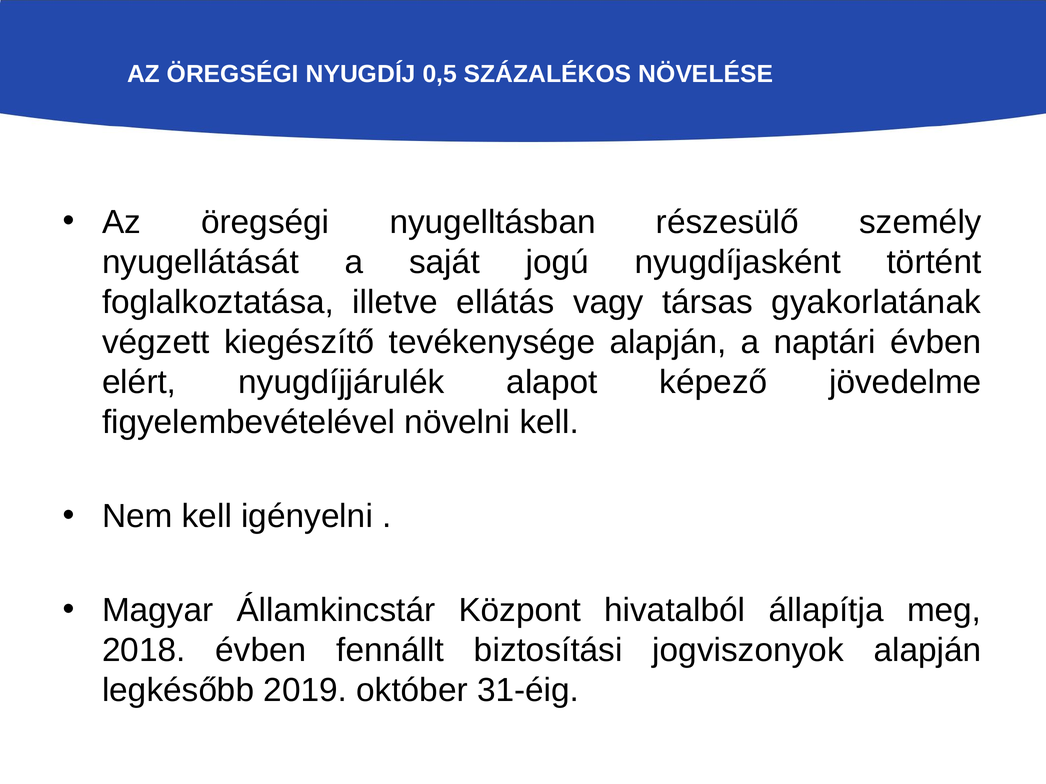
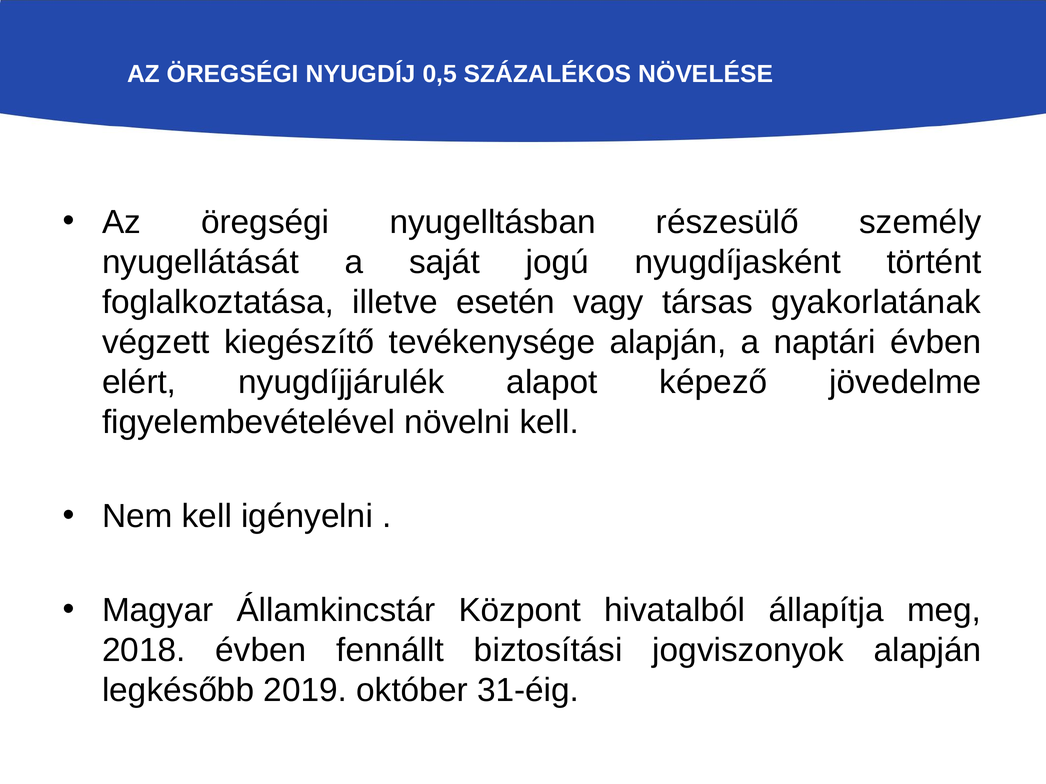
ellátás: ellátás -> esetén (506, 302)
